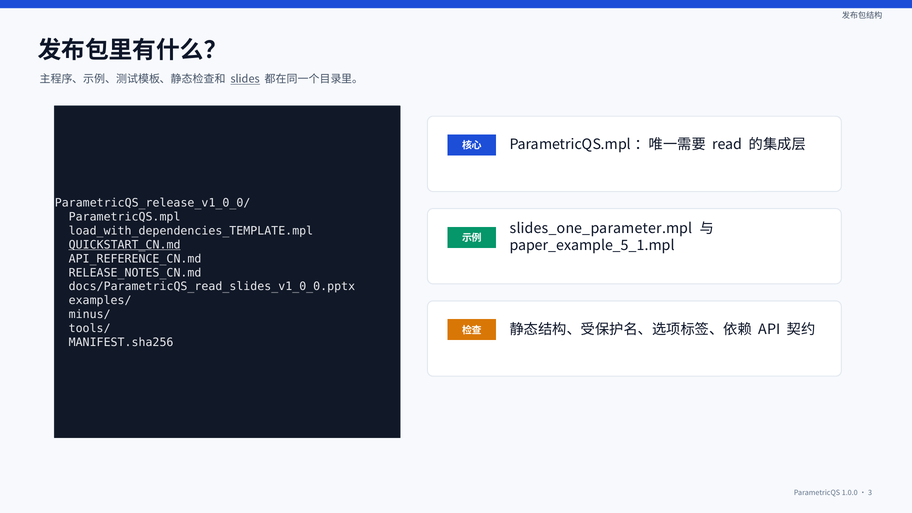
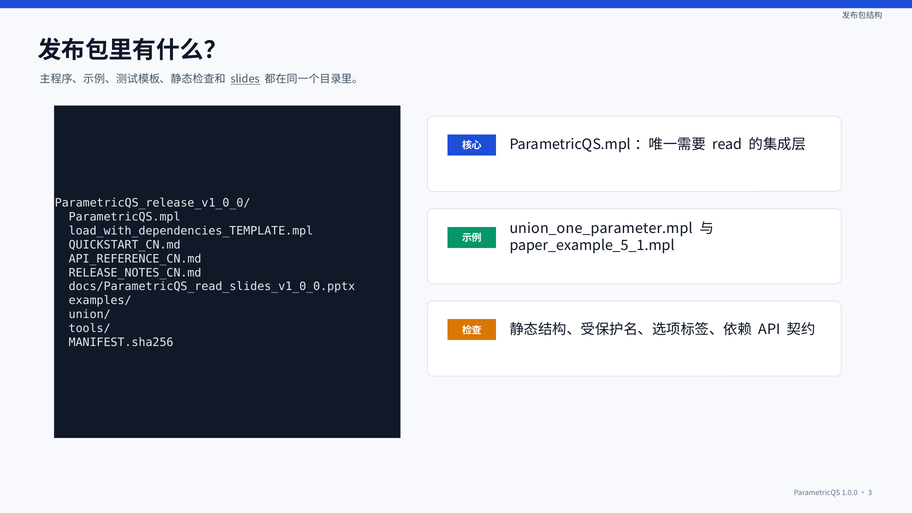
slides_one_parameter.mpl: slides_one_parameter.mpl -> union_one_parameter.mpl (601, 228)
QUICKSTART_CN.md underline: present -> none (125, 245)
minus/: minus/ -> union/ (90, 315)
